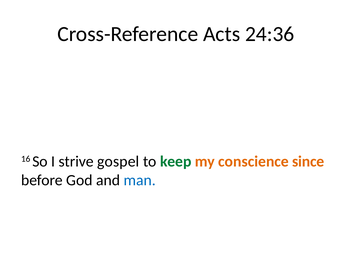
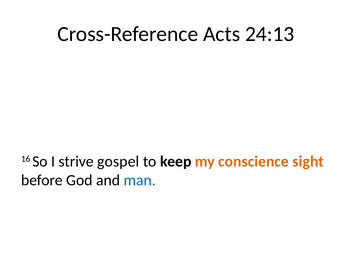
24:36: 24:36 -> 24:13 (270, 34)
keep colour: green -> black (176, 161)
since: since -> sight (308, 161)
